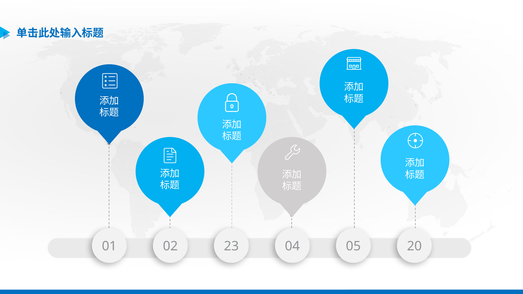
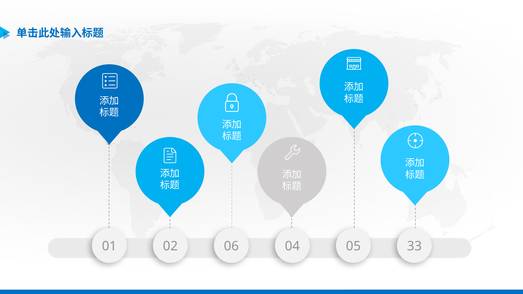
23: 23 -> 06 (231, 246)
20: 20 -> 33 (414, 246)
